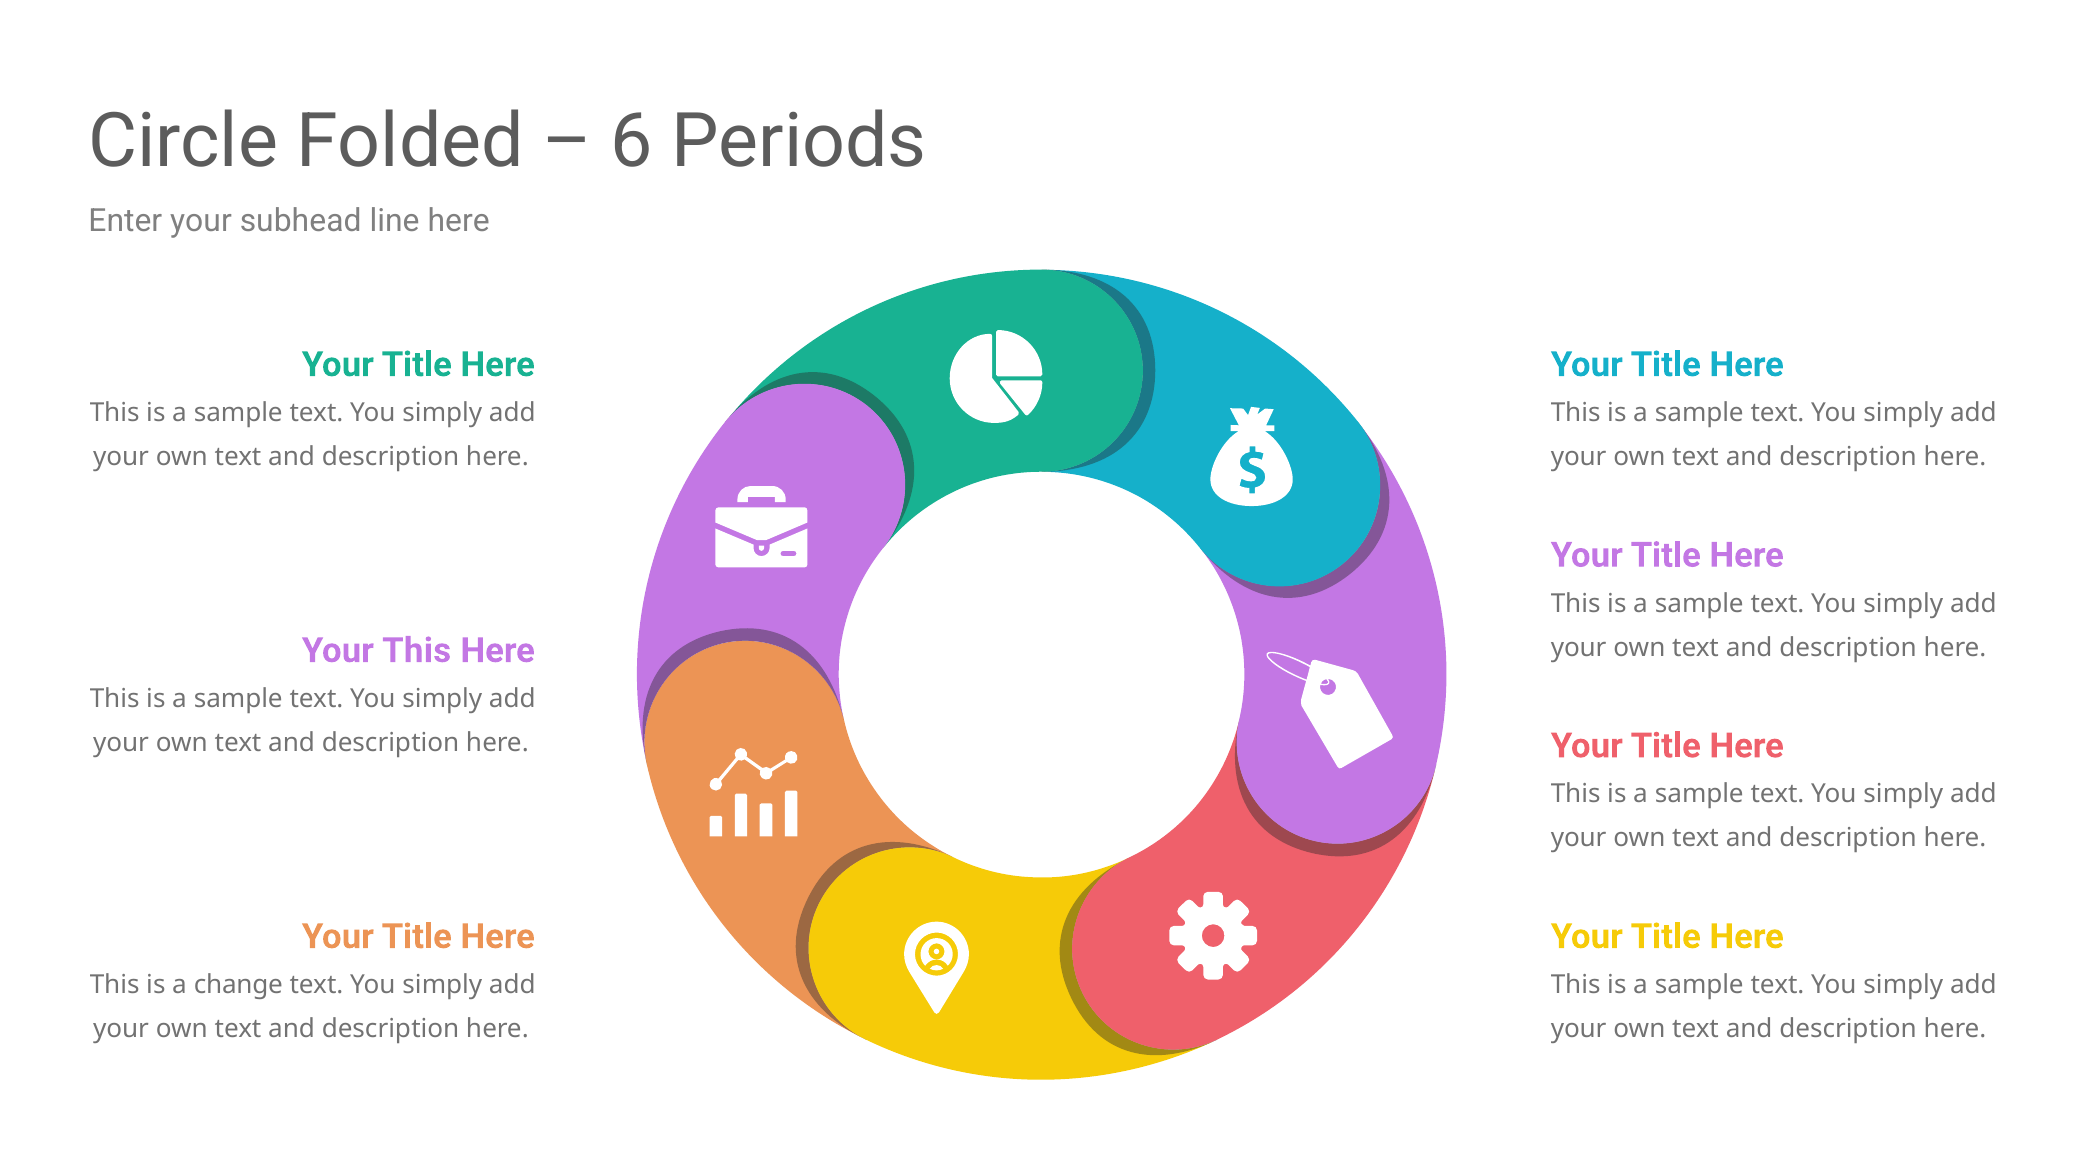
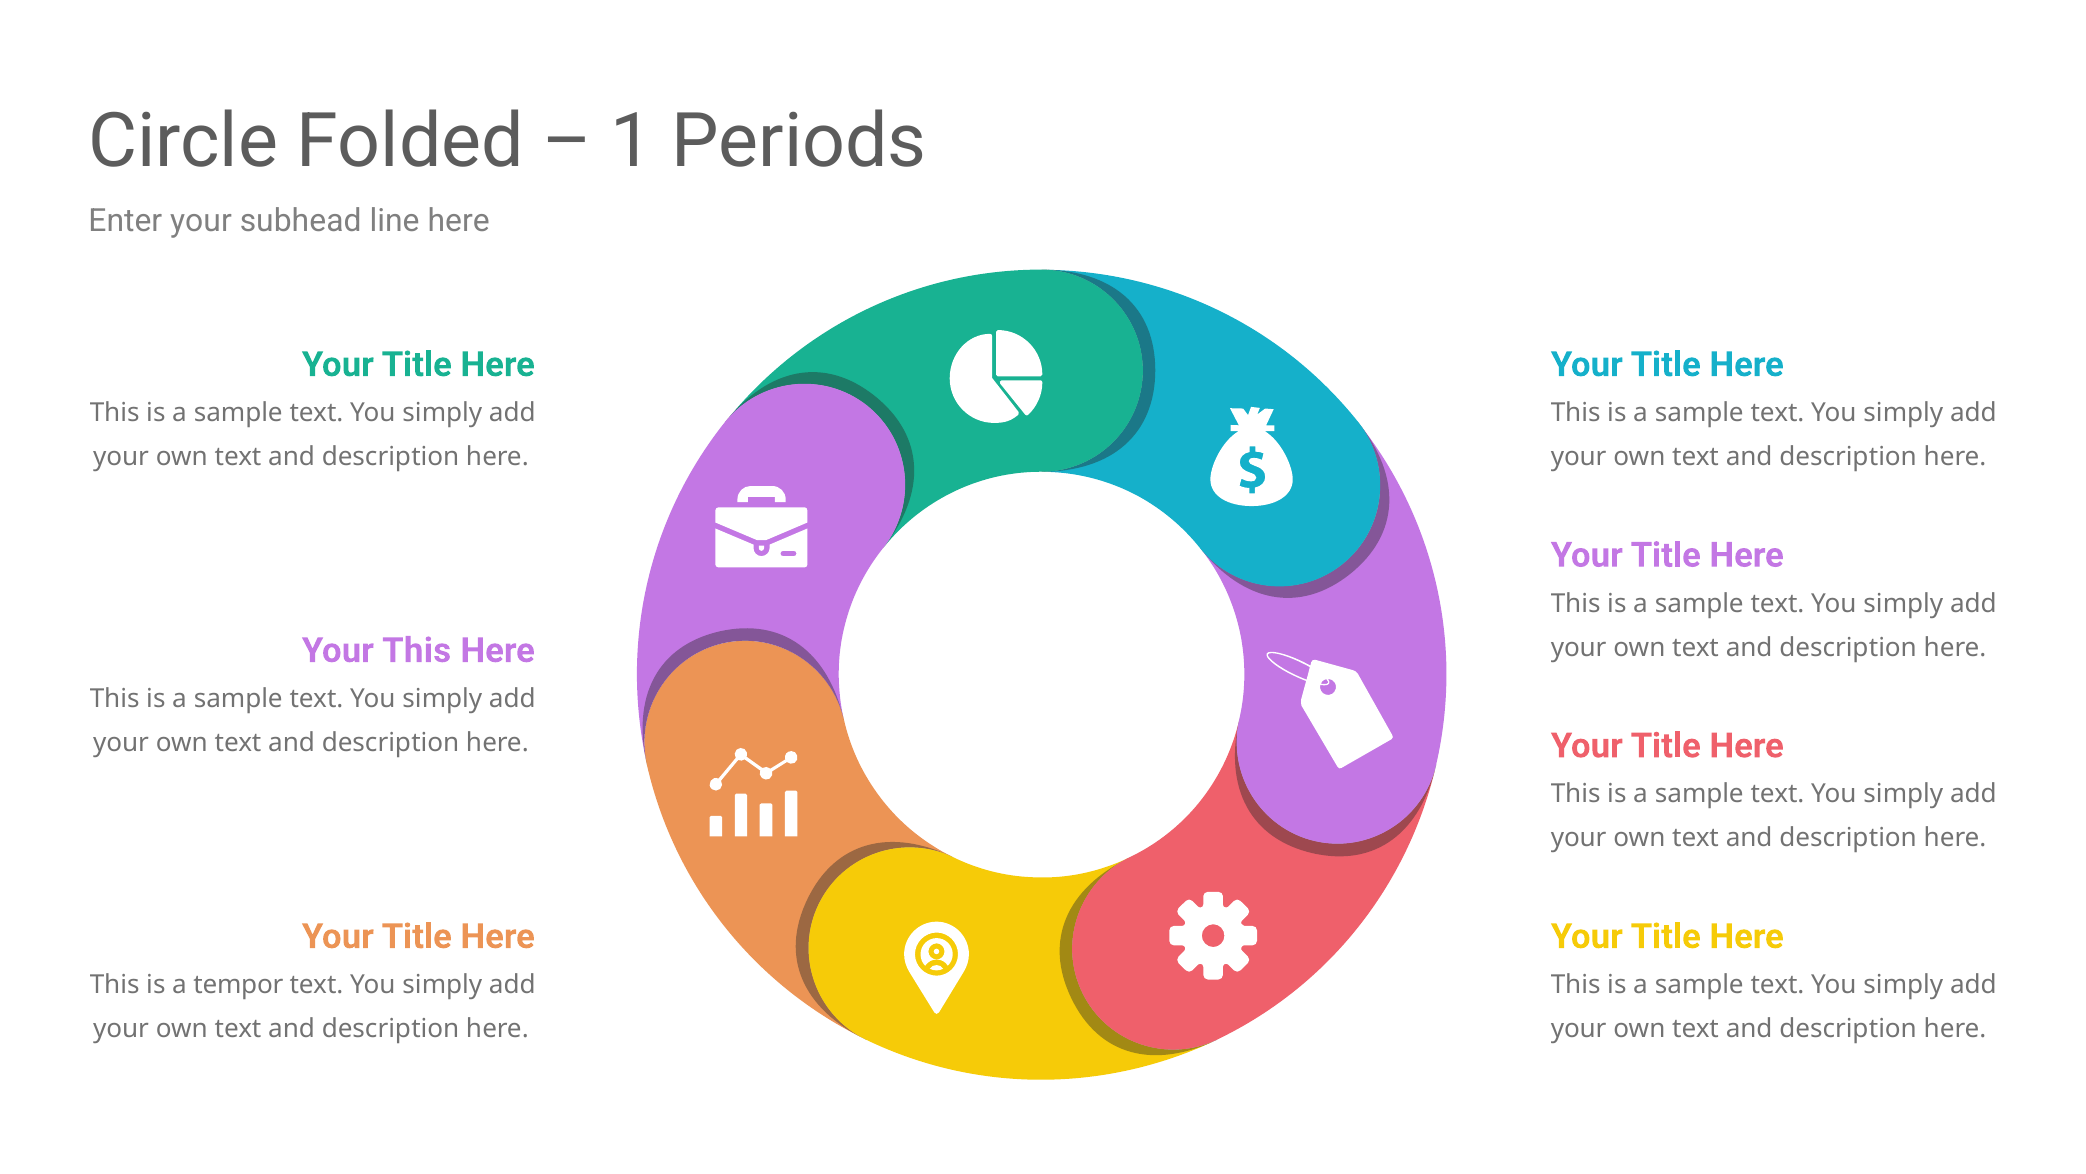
6: 6 -> 1 (632, 142)
change: change -> tempor (238, 985)
